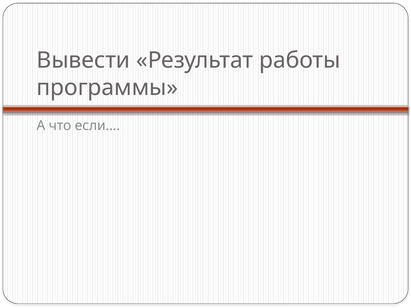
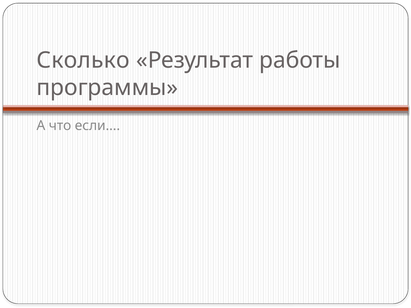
Вывести: Вывести -> Сколько (83, 60)
